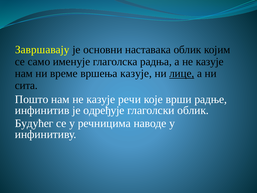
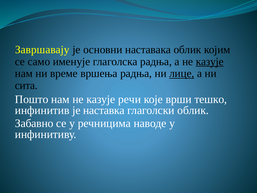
казује underline: none -> present (210, 61)
вршења казује: казује -> радња (136, 73)
радње: радње -> тешко (211, 99)
одређује: одређује -> наставка (104, 110)
Будућег: Будућег -> Забавно (34, 123)
